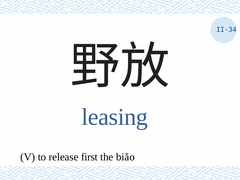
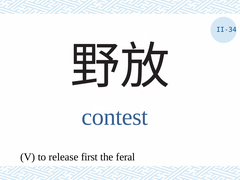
leasing: leasing -> contest (115, 117)
biǎo: biǎo -> feral (126, 157)
